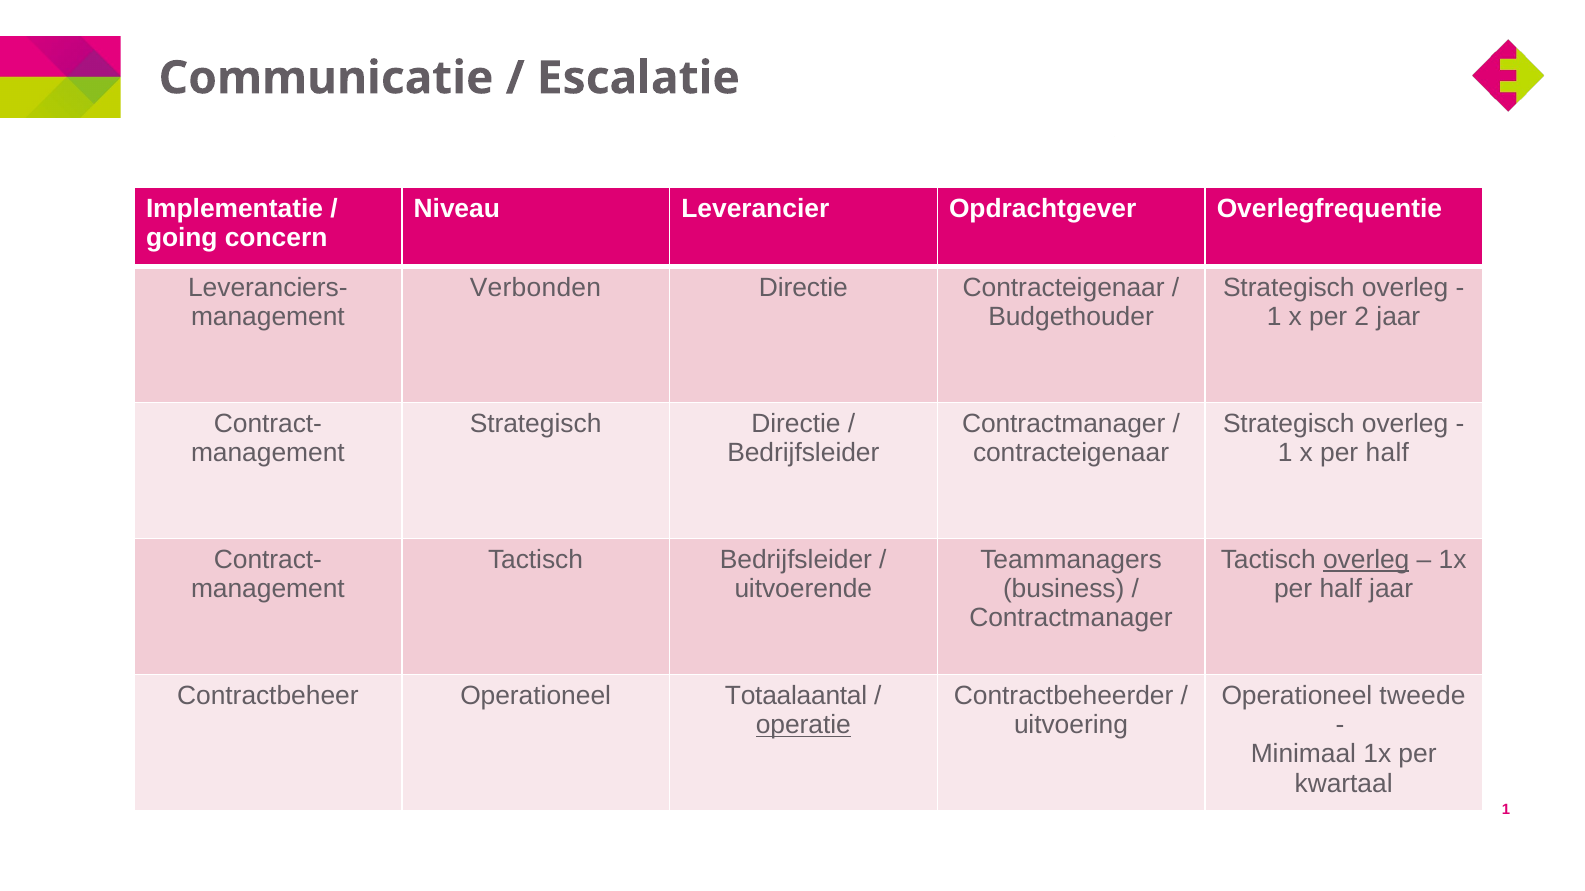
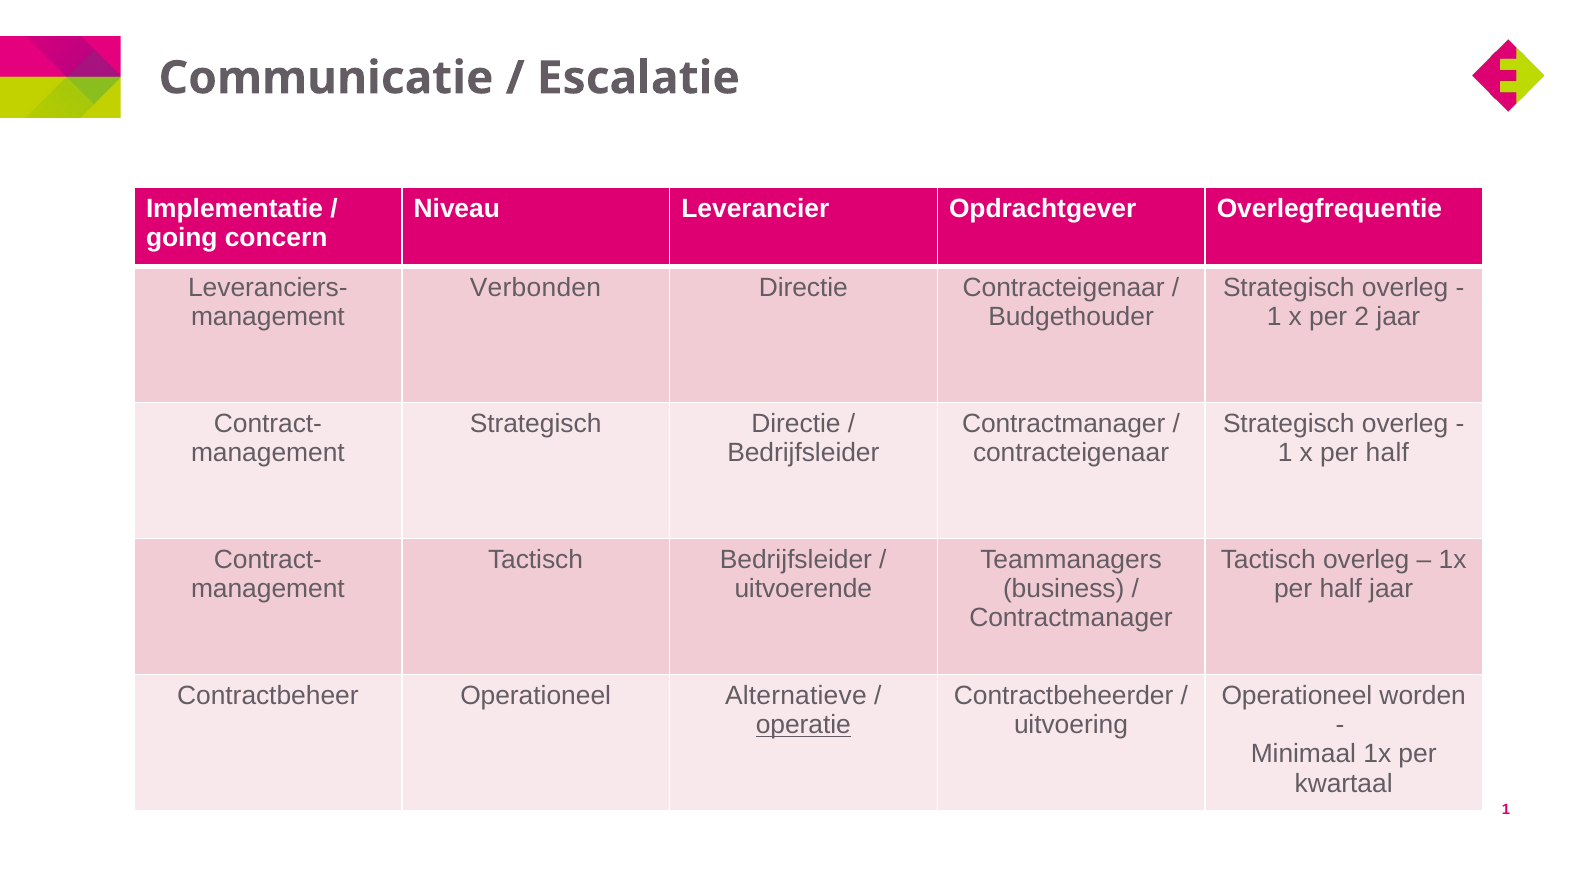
overleg underline: present -> none (1366, 560)
Totaalaantal: Totaalaantal -> Alternatieve (796, 696)
tweede: tweede -> worden (1423, 696)
